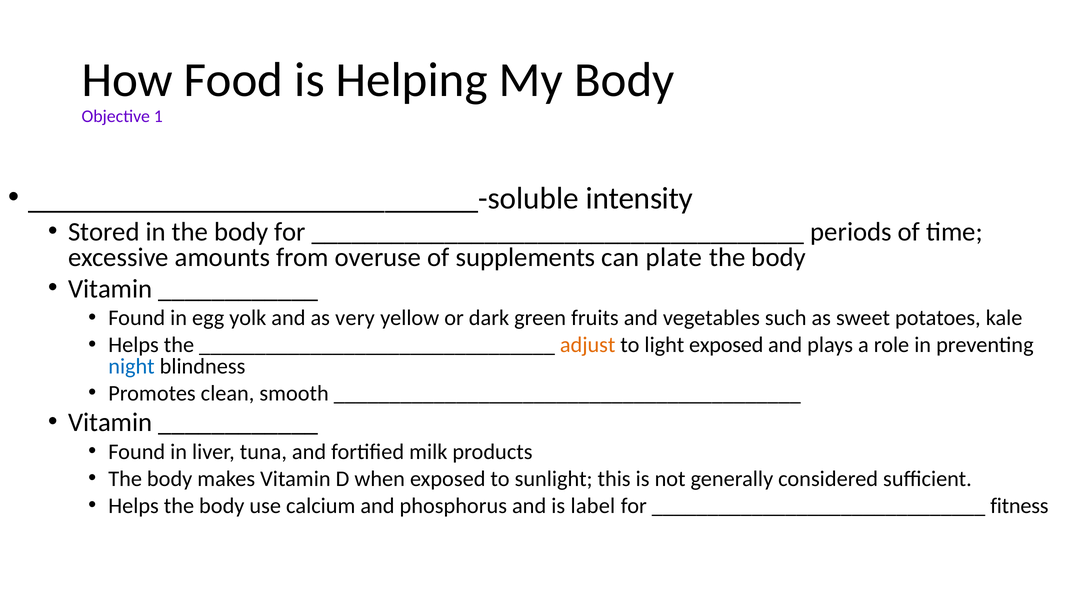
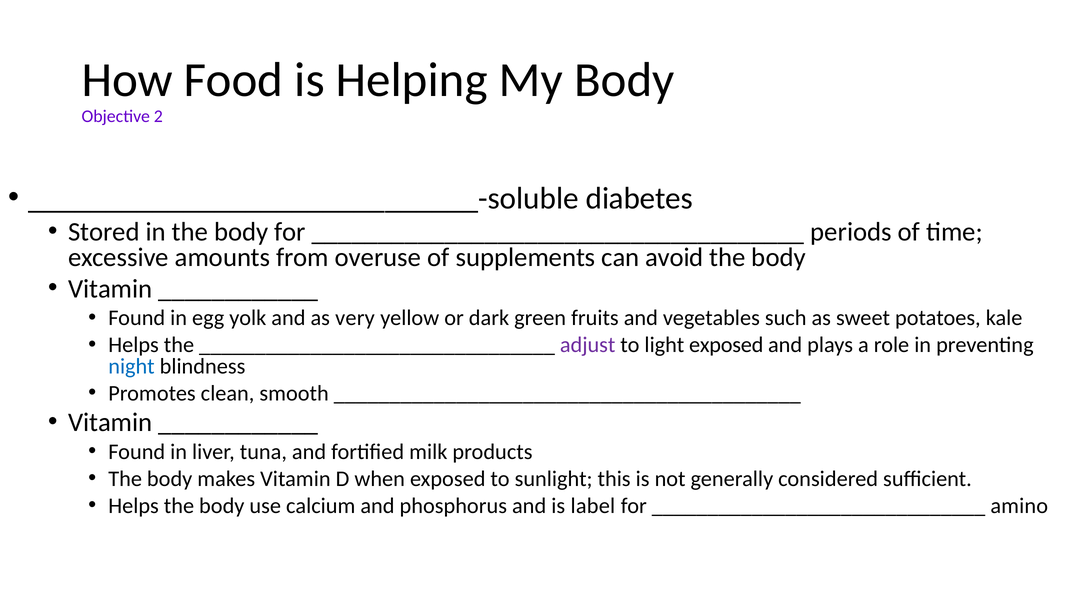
1: 1 -> 2 (158, 117)
intensity: intensity -> diabetes (639, 198)
plate: plate -> avoid (674, 258)
adjust colour: orange -> purple (588, 345)
fitness: fitness -> amino (1019, 506)
